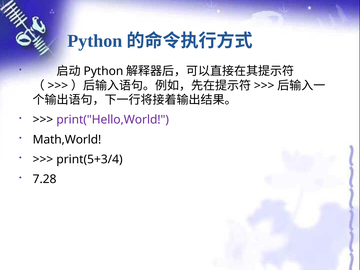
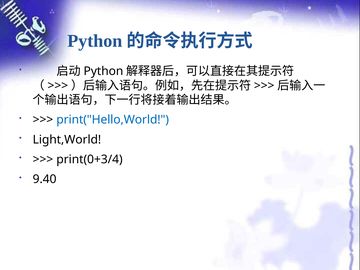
print("Hello,World colour: purple -> blue (113, 120)
Math,World: Math,World -> Light,World (67, 140)
print(5+3/4: print(5+3/4 -> print(0+3/4 (89, 159)
7.28: 7.28 -> 9.40 (45, 179)
